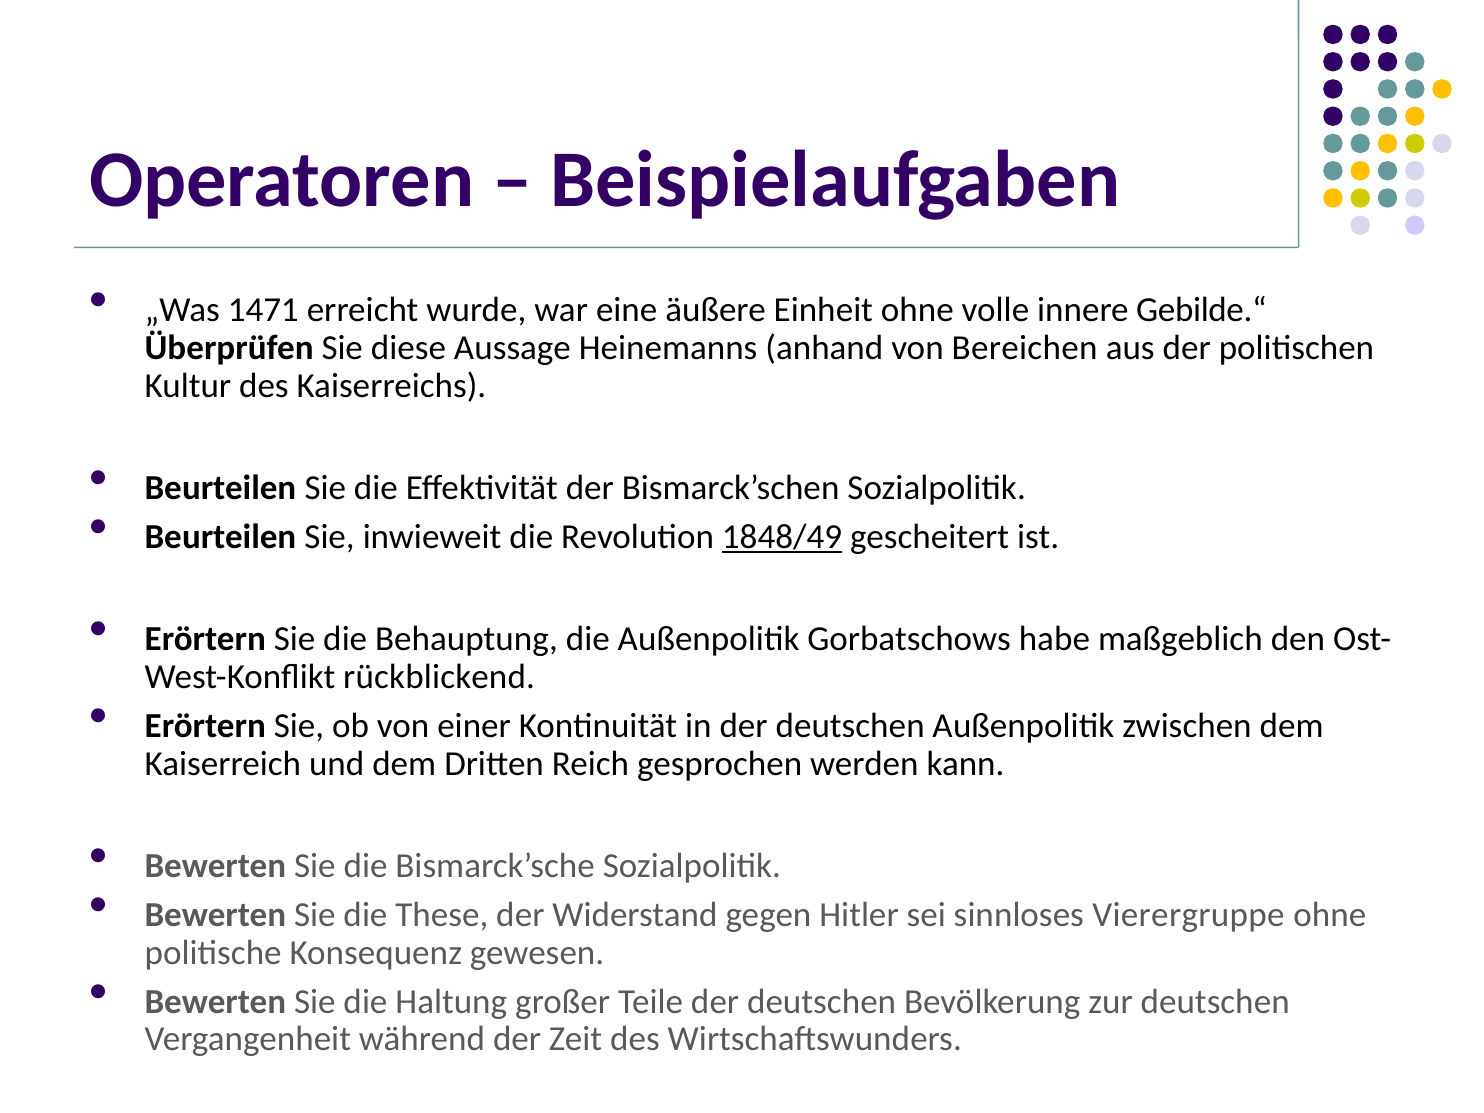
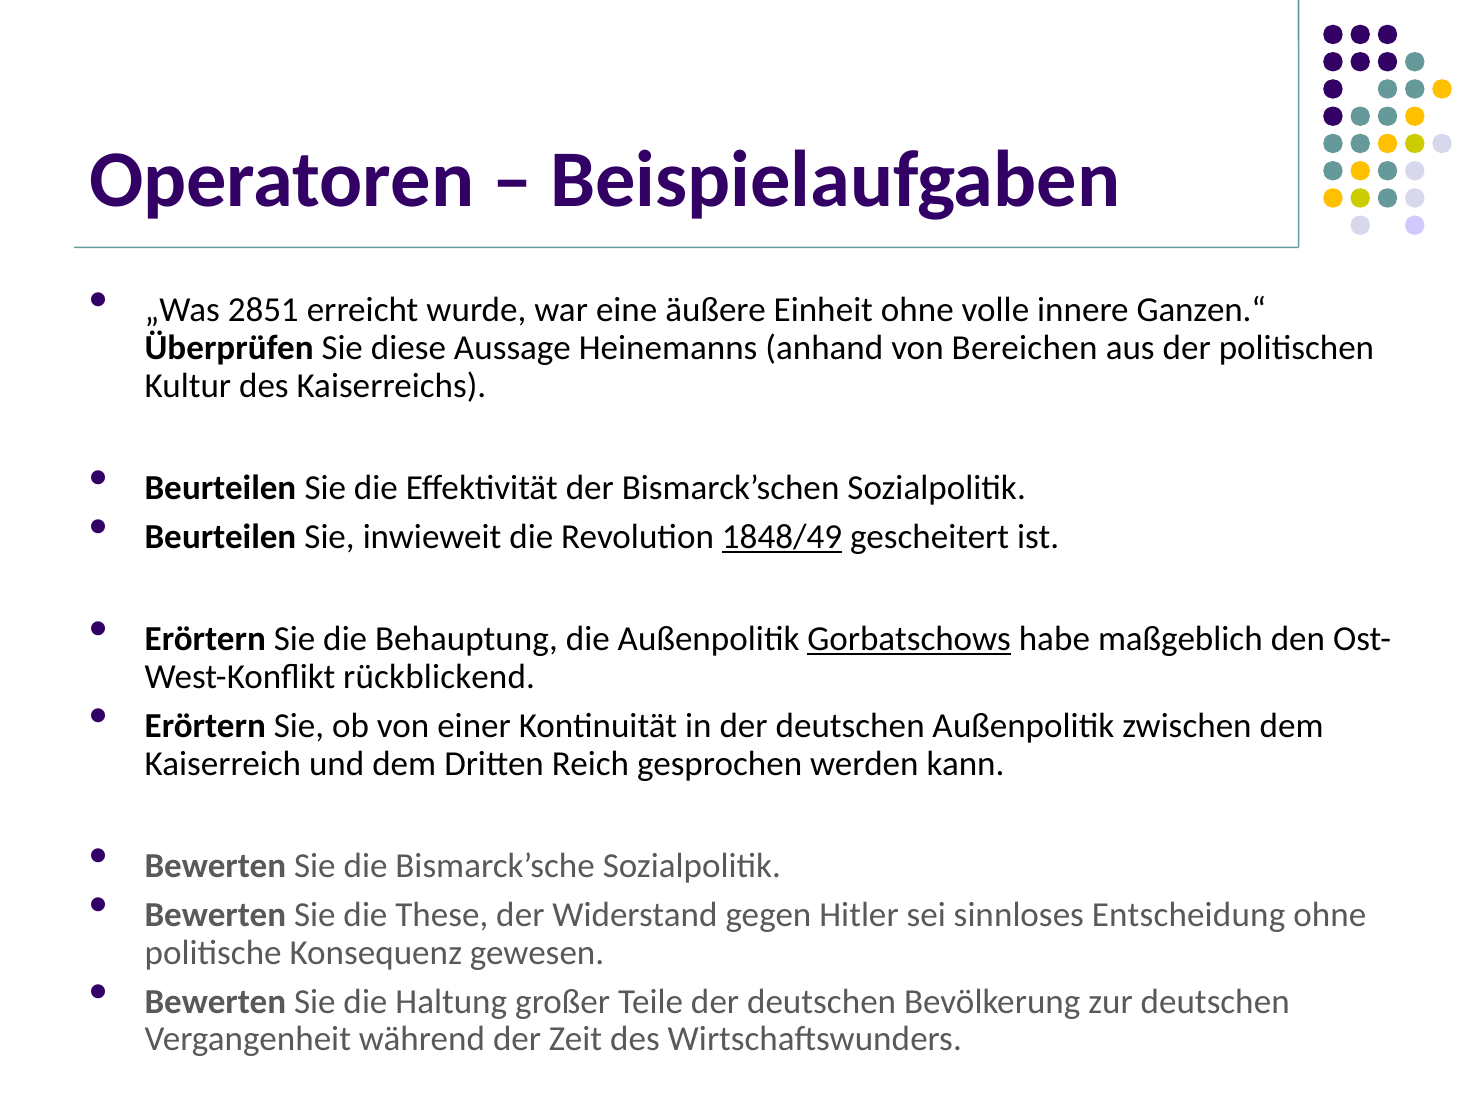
1471: 1471 -> 2851 (263, 310)
Gebilde.“: Gebilde.“ -> Ganzen.“ (1201, 310)
Gorbatschows underline: none -> present (909, 639)
Vierergruppe: Vierergruppe -> Entscheidung (1189, 915)
